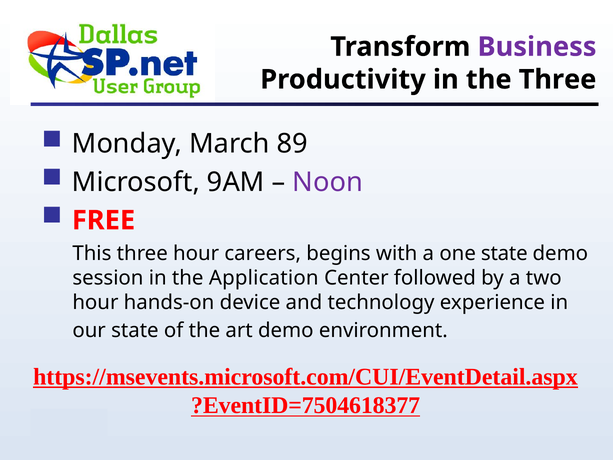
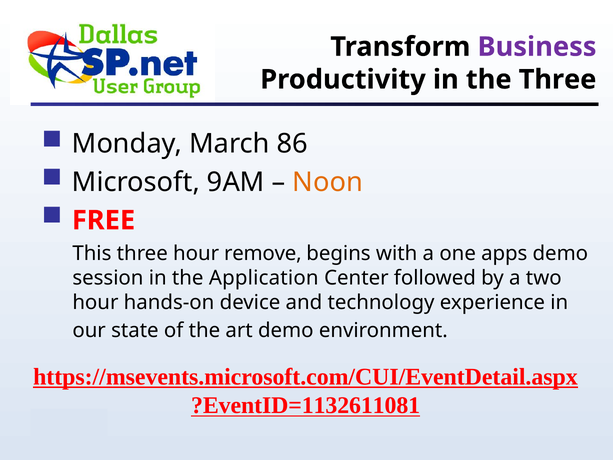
89: 89 -> 86 (292, 144)
Noon colour: purple -> orange (328, 182)
careers: careers -> remove (263, 253)
one state: state -> apps (504, 253)
?EventID=7504618377: ?EventID=7504618377 -> ?EventID=1132611081 (306, 405)
